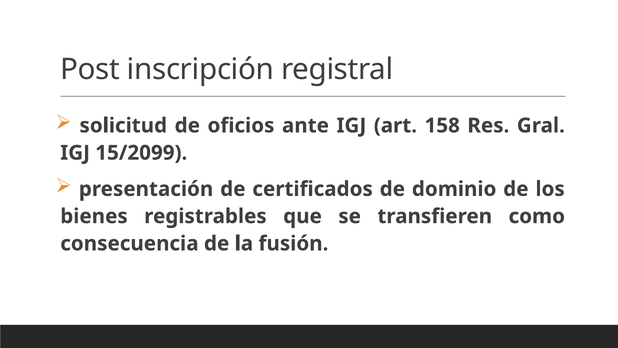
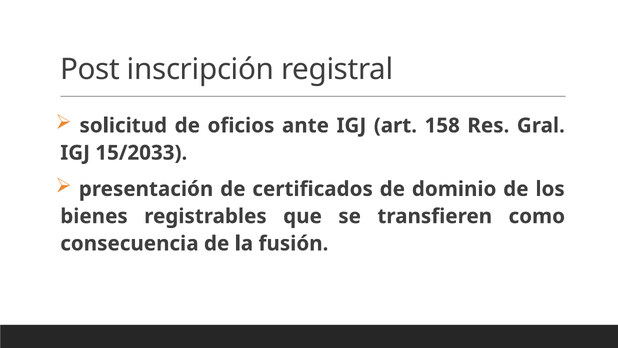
15/2099: 15/2099 -> 15/2033 (141, 153)
